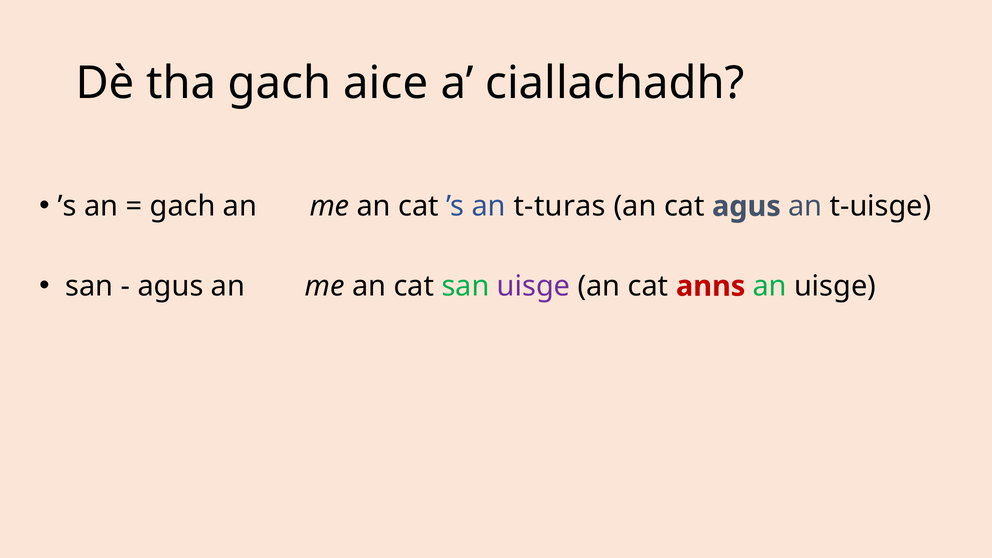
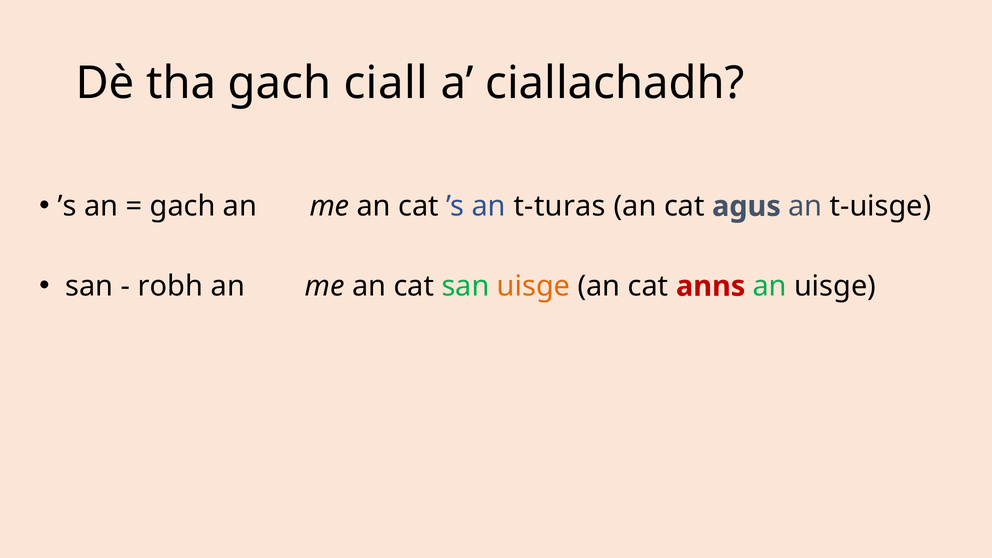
aice: aice -> ciall (386, 83)
agus: agus -> robh (170, 286)
uisge colour: purple -> orange (534, 286)
